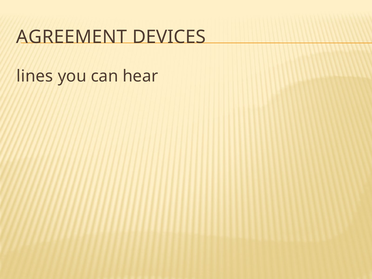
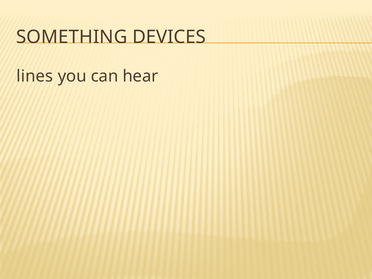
AGREEMENT: AGREEMENT -> SOMETHING (72, 37)
